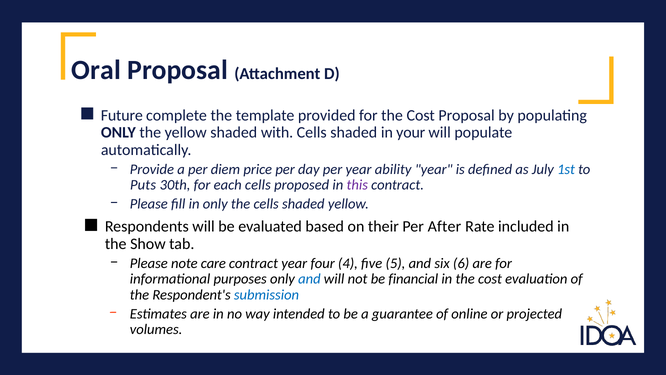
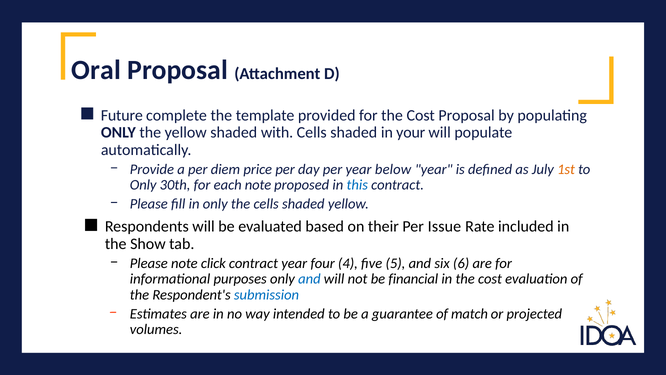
ability: ability -> below (393, 169)
1st colour: blue -> orange (566, 169)
Puts: Puts -> Only (143, 185)
each cells: cells -> note (258, 185)
this colour: purple -> blue (357, 185)
After: After -> Issue (444, 226)
care: care -> click (213, 263)
online: online -> match (470, 313)
